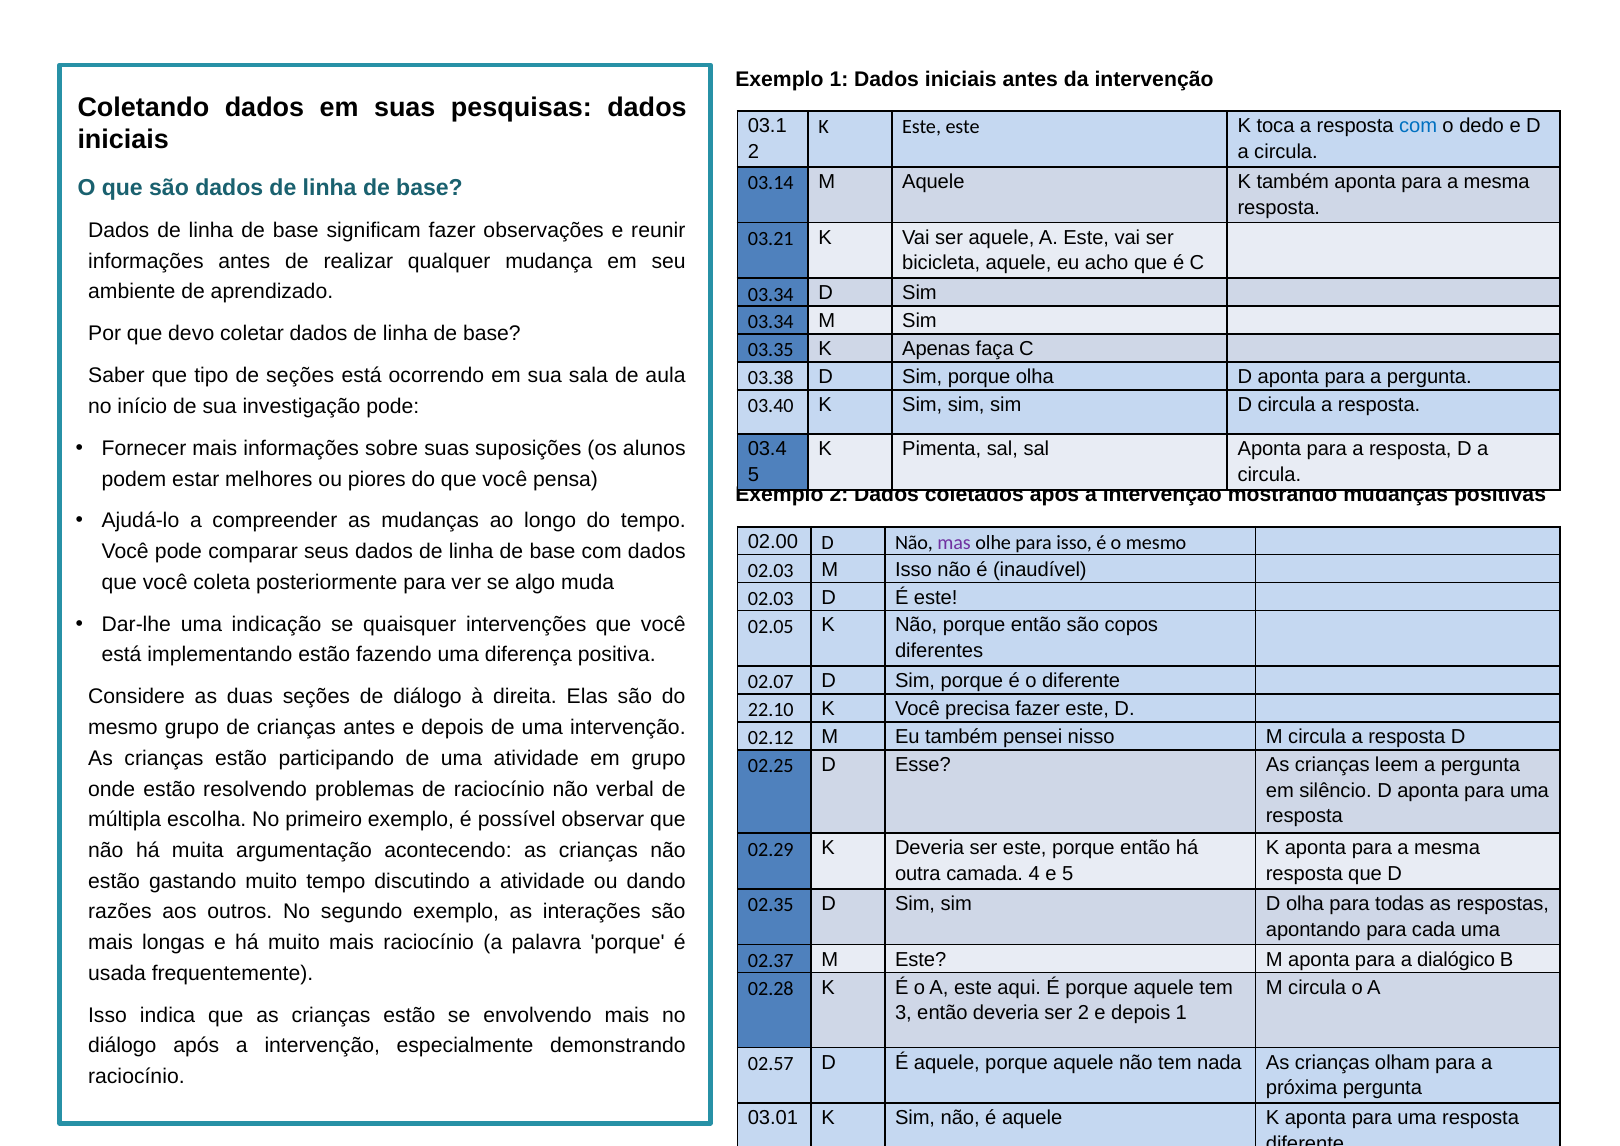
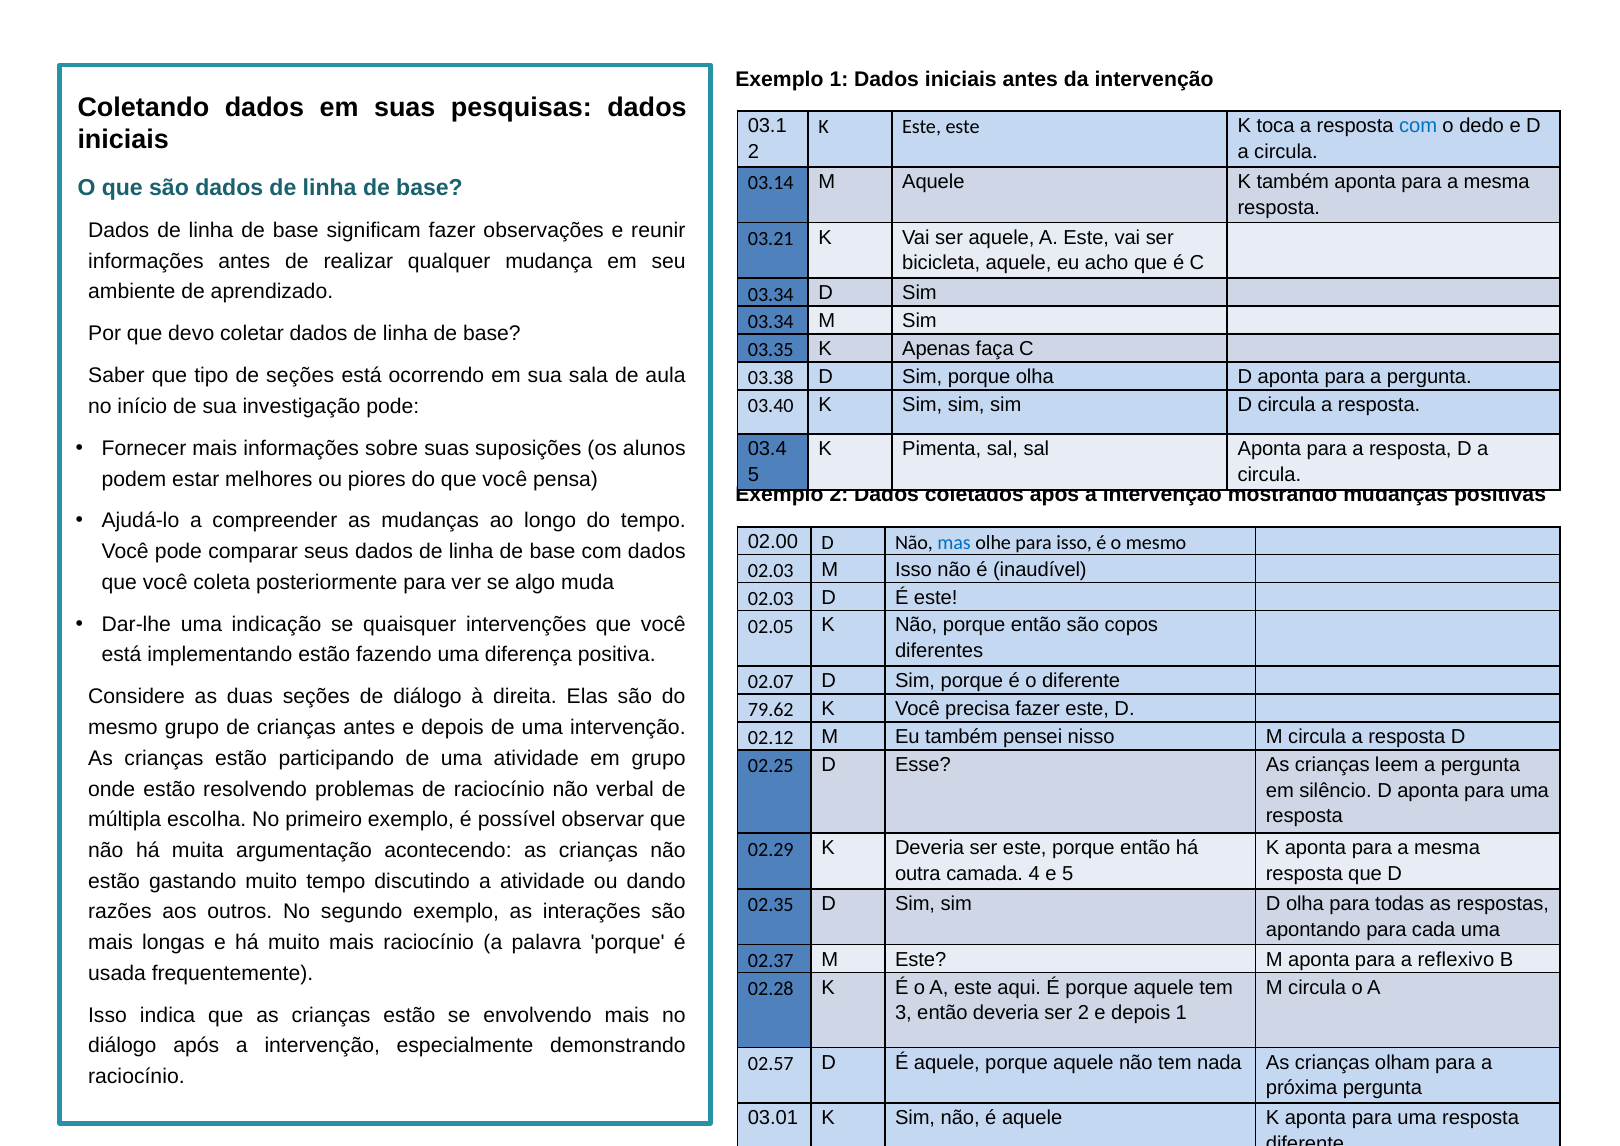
mas colour: purple -> blue (954, 543)
22.10: 22.10 -> 79.62 (771, 710)
dialógico: dialógico -> reflexivo (1456, 959)
